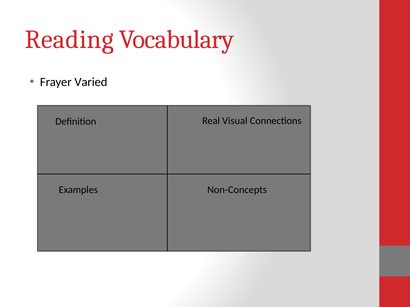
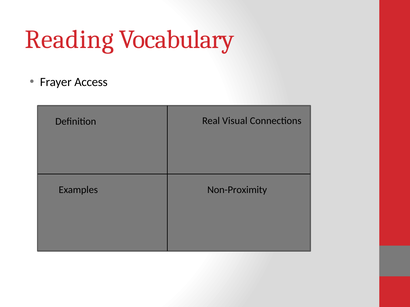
Varied: Varied -> Access (91, 82)
Non-Concepts: Non-Concepts -> Non-Proximity (237, 190)
